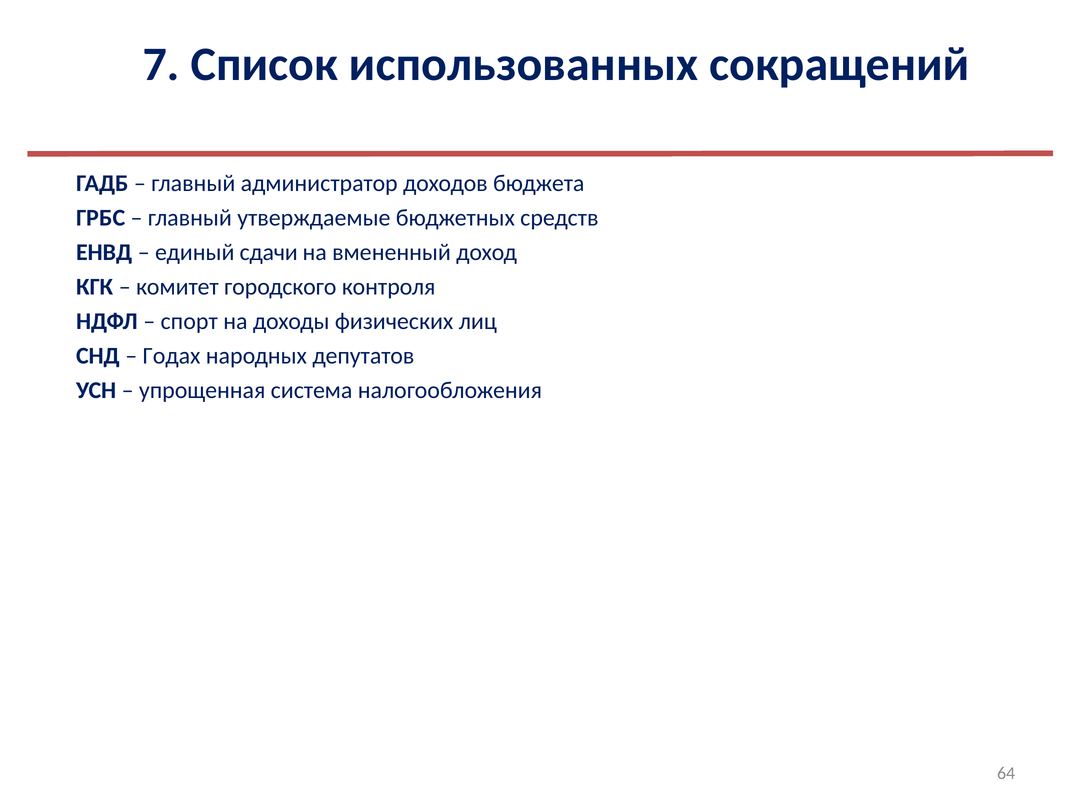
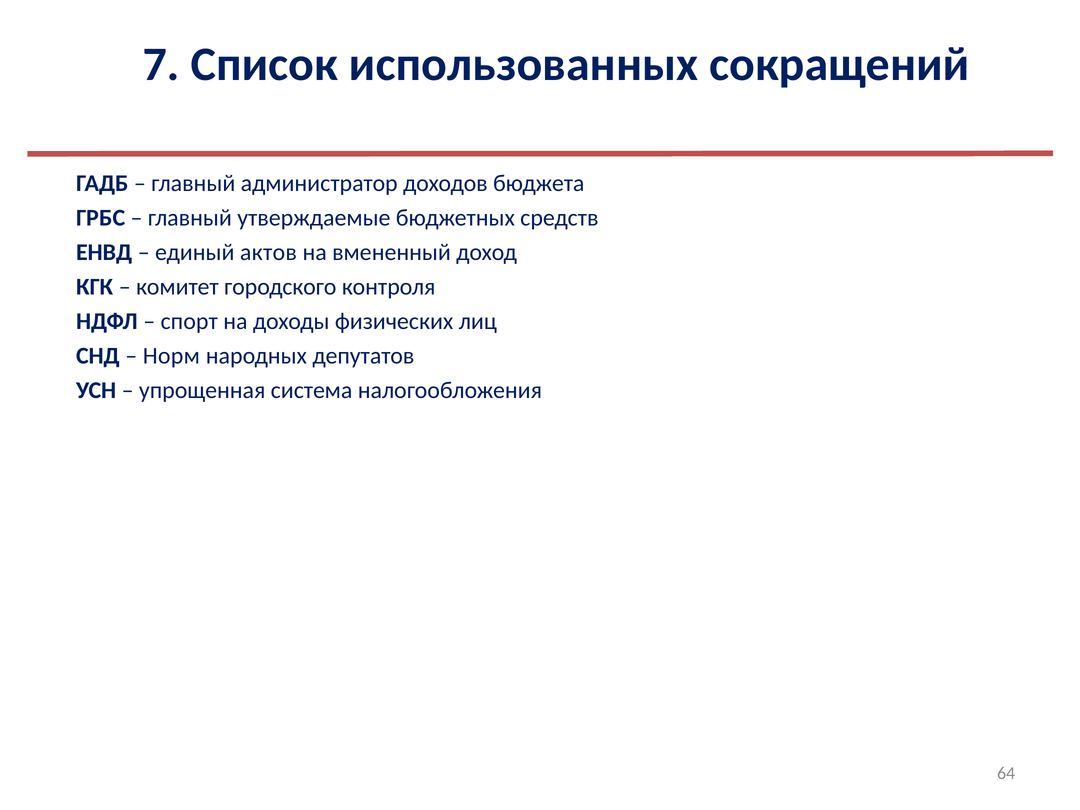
сдачи: сдачи -> актов (268, 252)
Годах: Годах -> Норм (171, 356)
